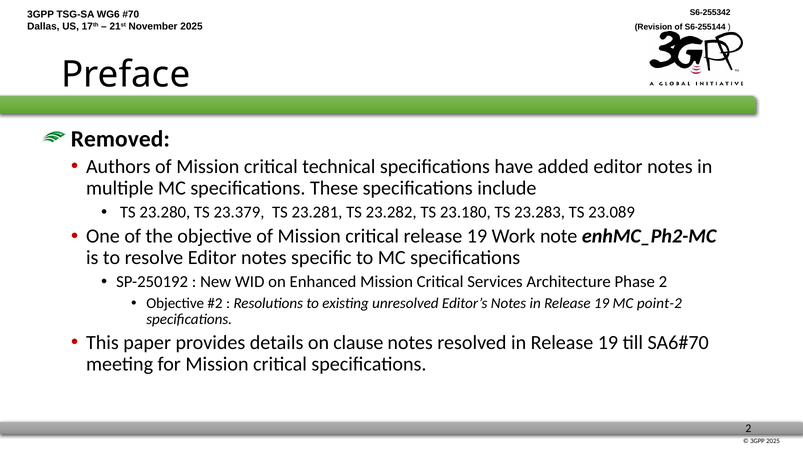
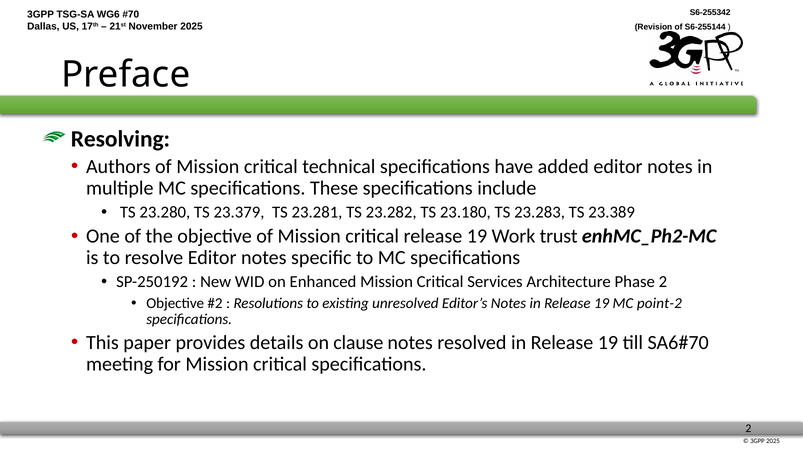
Removed: Removed -> Resolving (120, 139)
23.089: 23.089 -> 23.389 (612, 213)
note: note -> trust (559, 237)
